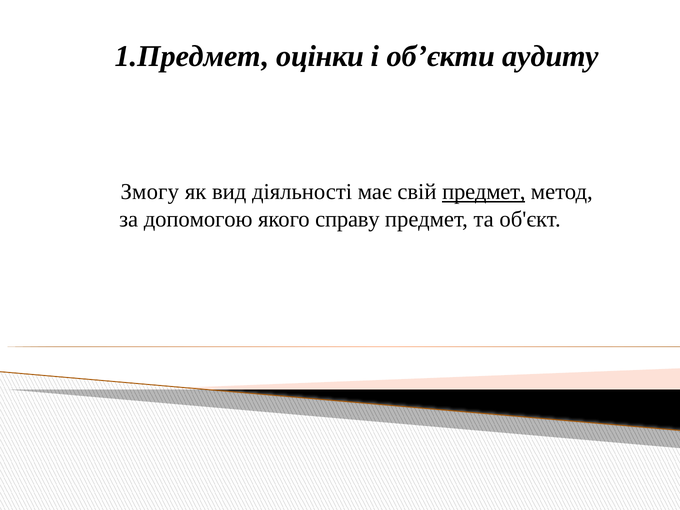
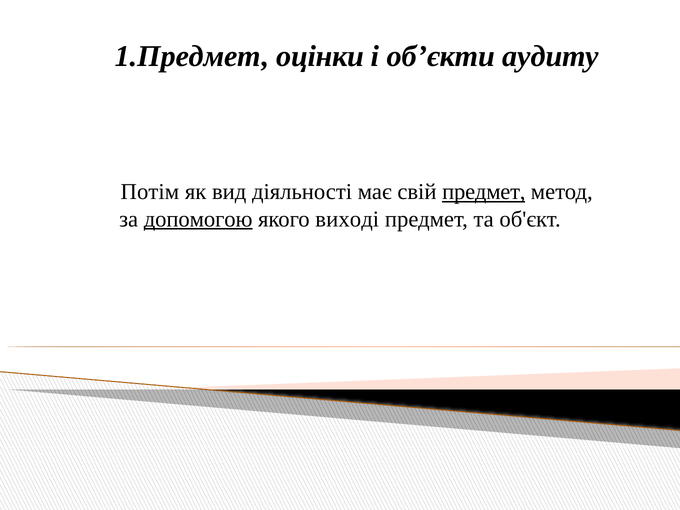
Змогу: Змогу -> Потім (150, 192)
допомогою underline: none -> present (198, 219)
справу: справу -> виході (347, 219)
